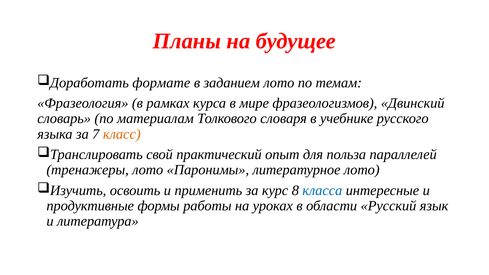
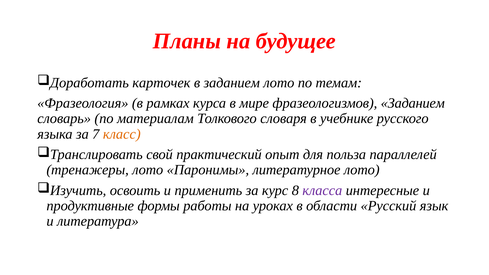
формате: формате -> карточек (161, 83)
фразеологизмов Двинский: Двинский -> Заданием (413, 103)
класса colour: blue -> purple (322, 190)
